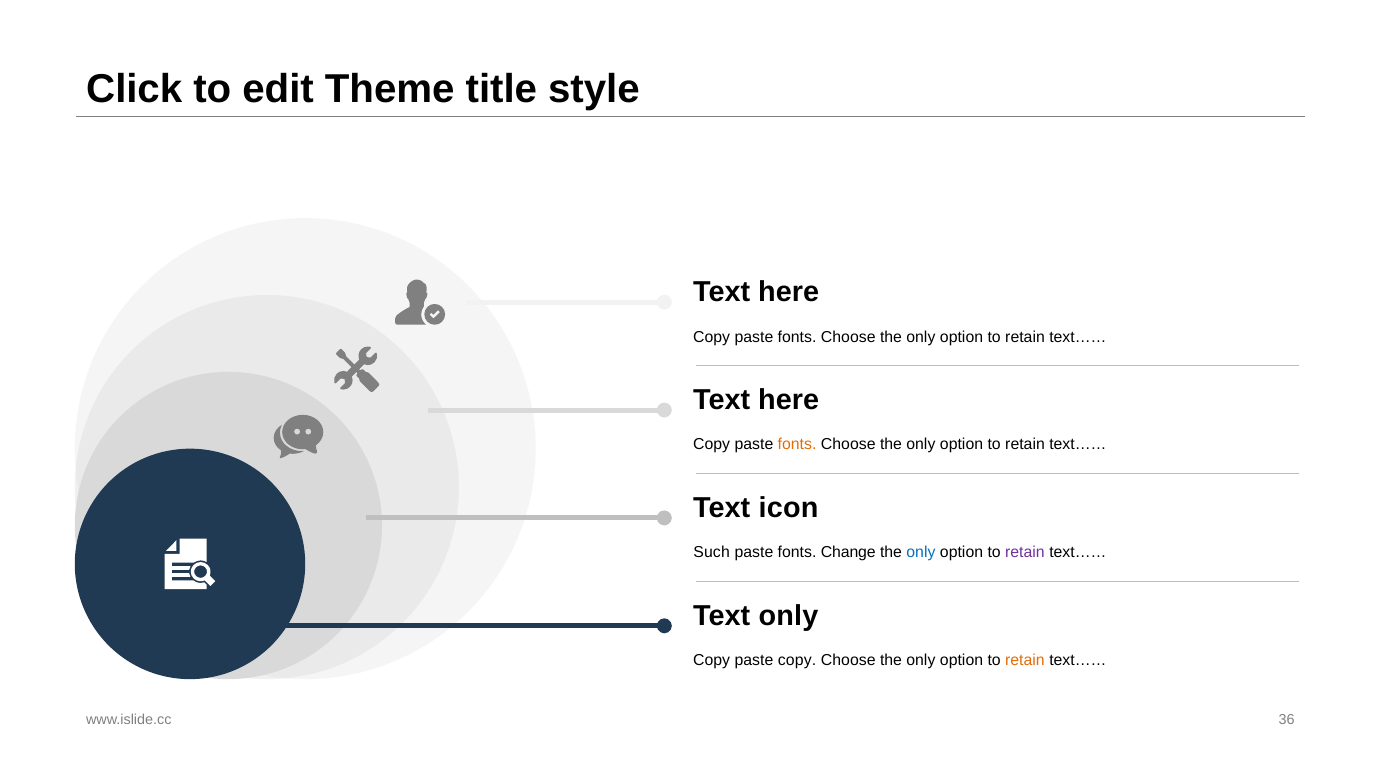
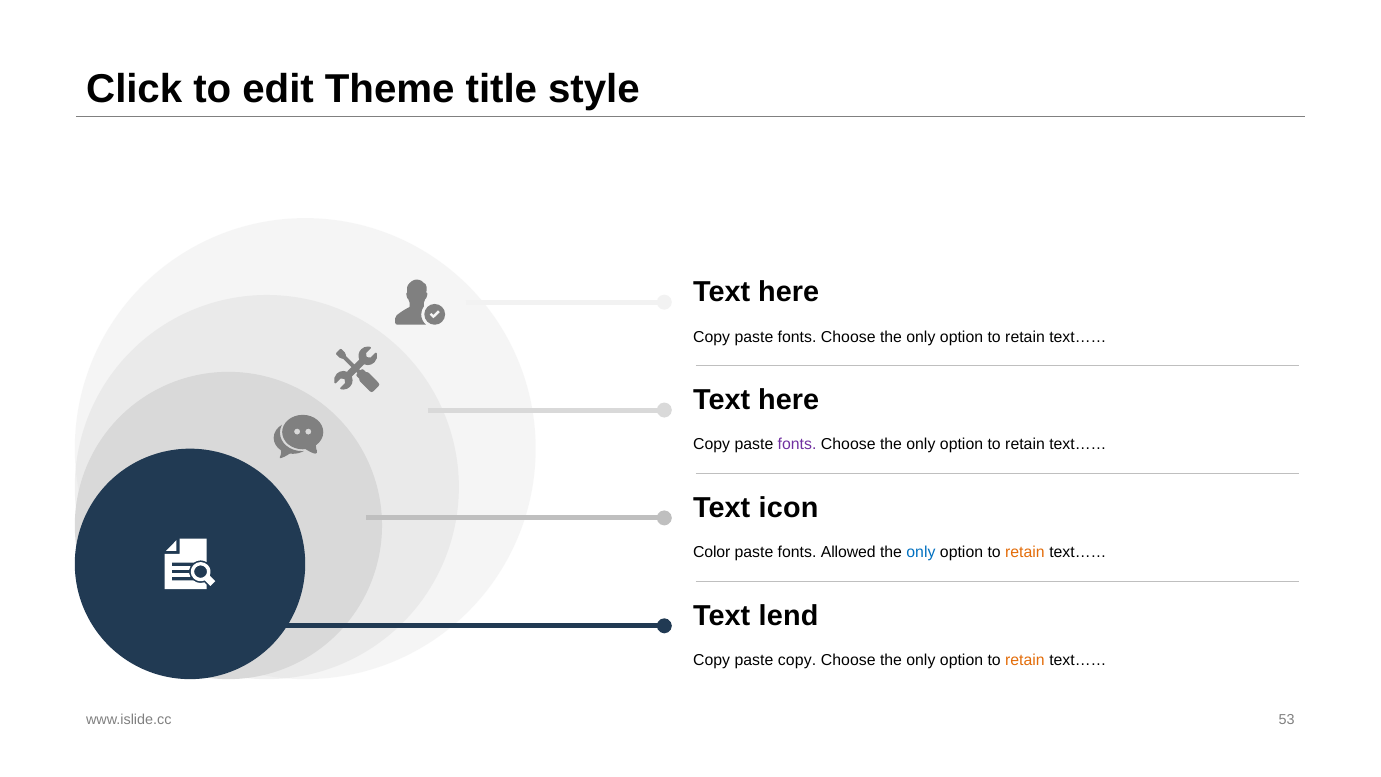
fonts colour: orange -> purple (797, 445)
Such: Such -> Color (712, 552)
Change: Change -> Allowed (848, 552)
retain colour: purple -> orange (1025, 552)
Text only: only -> lend (788, 616)
36: 36 -> 53 (1287, 720)
